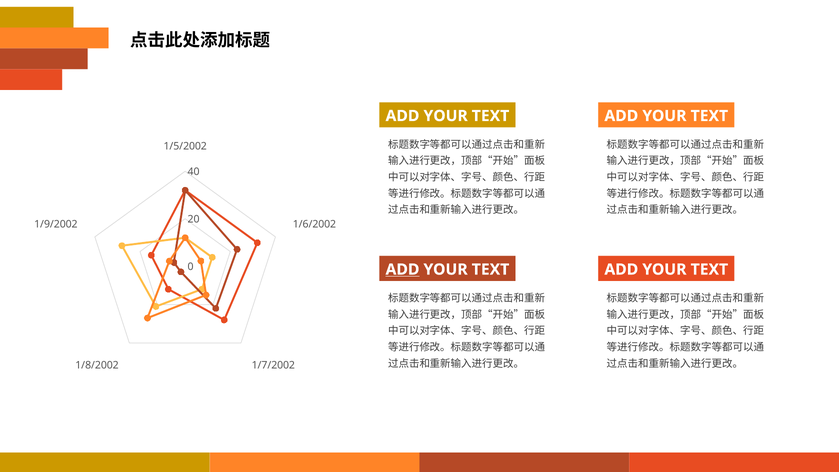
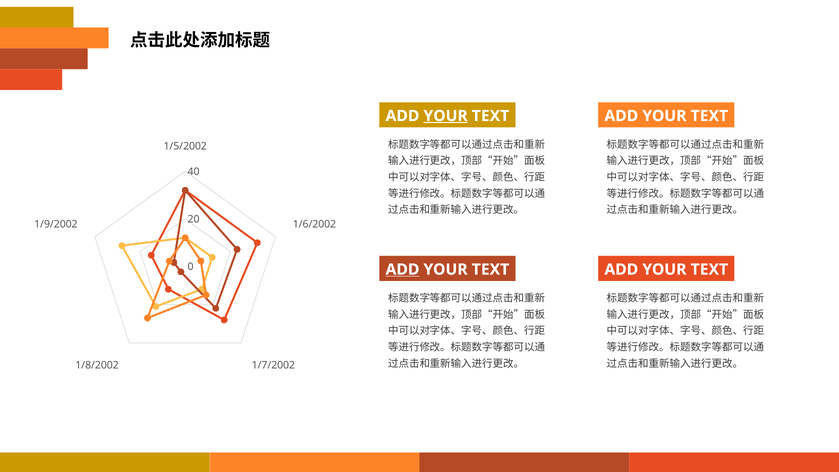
YOUR underline: none -> present (446, 116)
